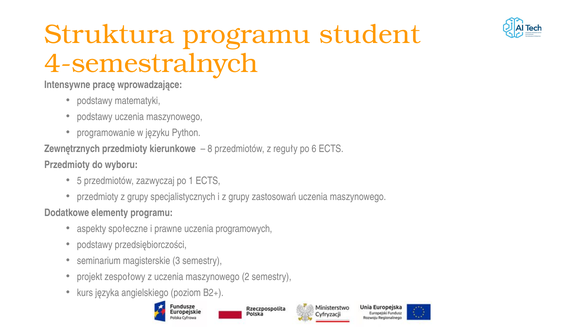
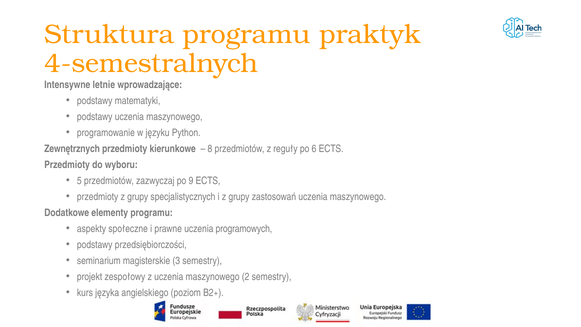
student: student -> praktyk (370, 34)
pracę: pracę -> letnie (104, 85)
1: 1 -> 9 (191, 181)
